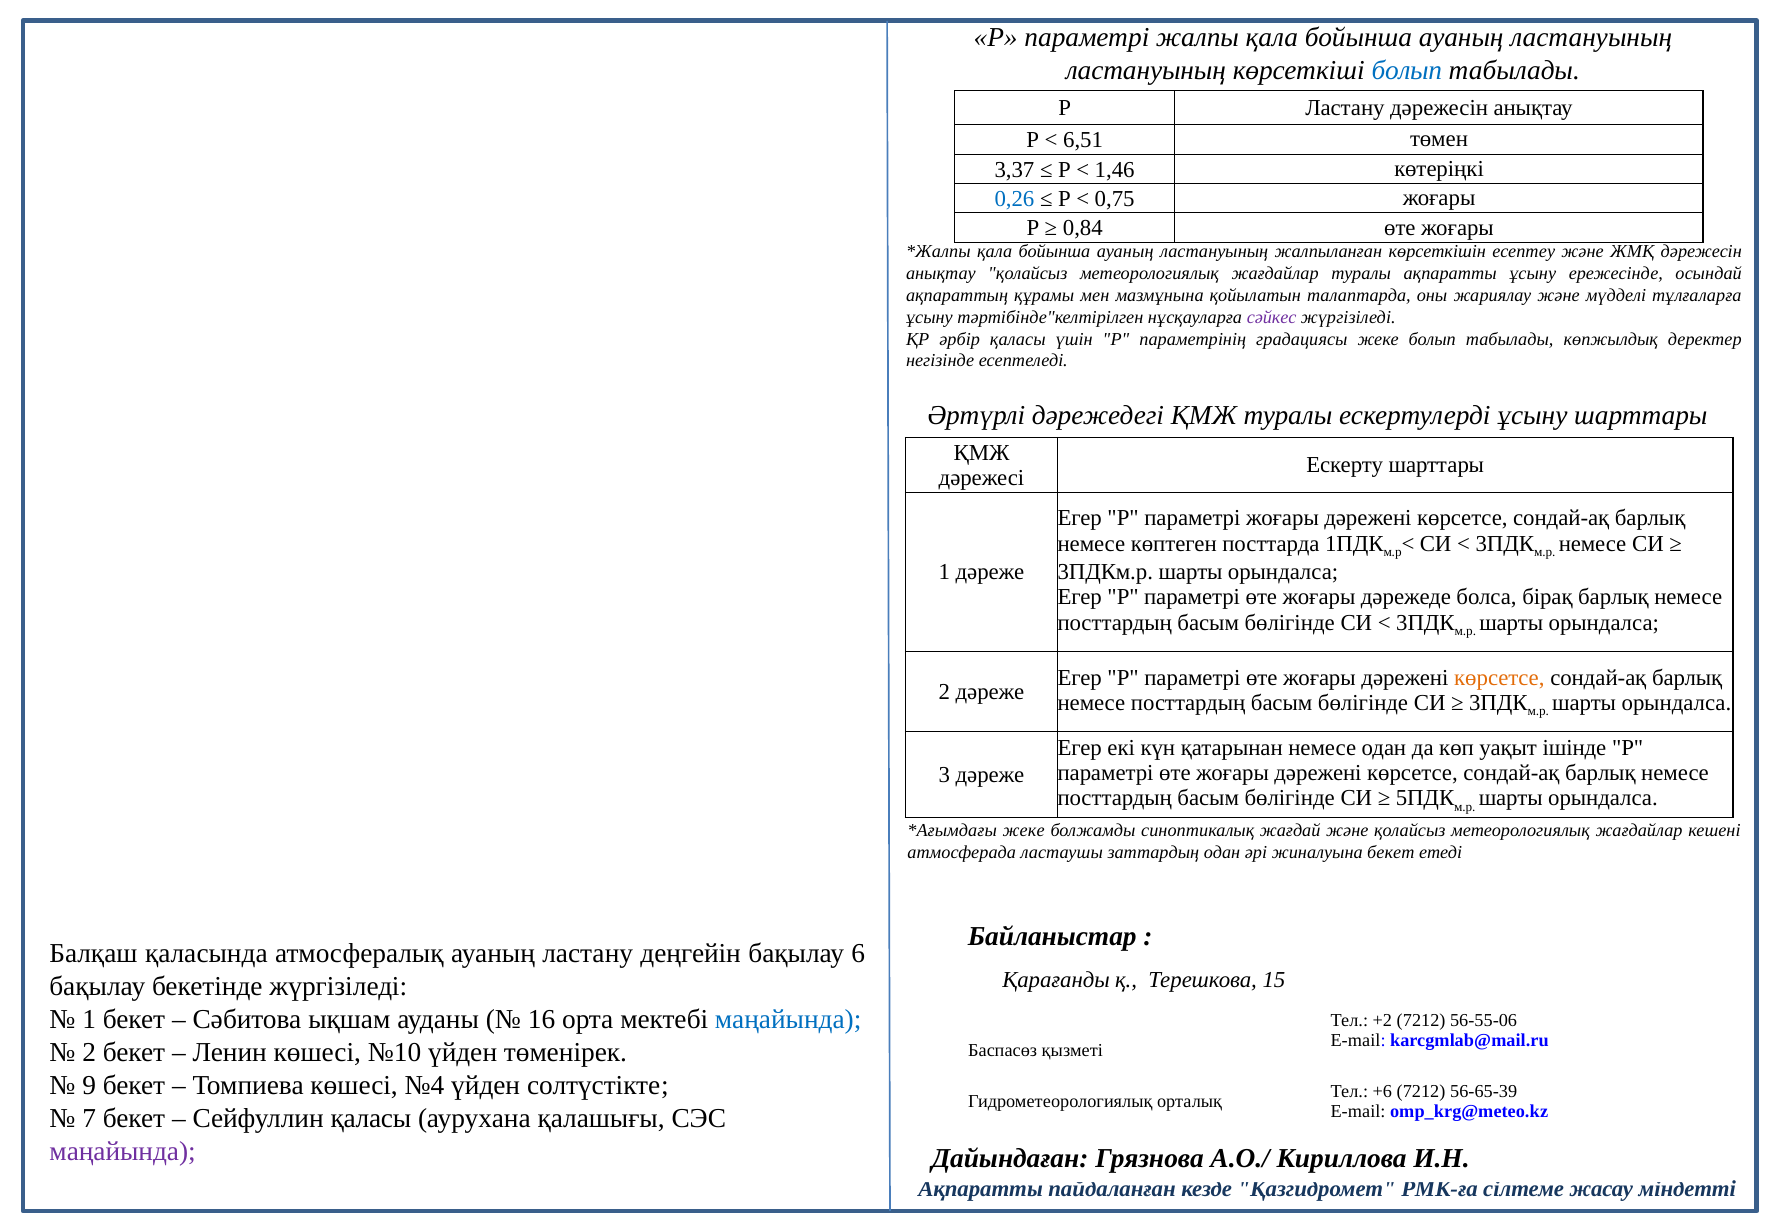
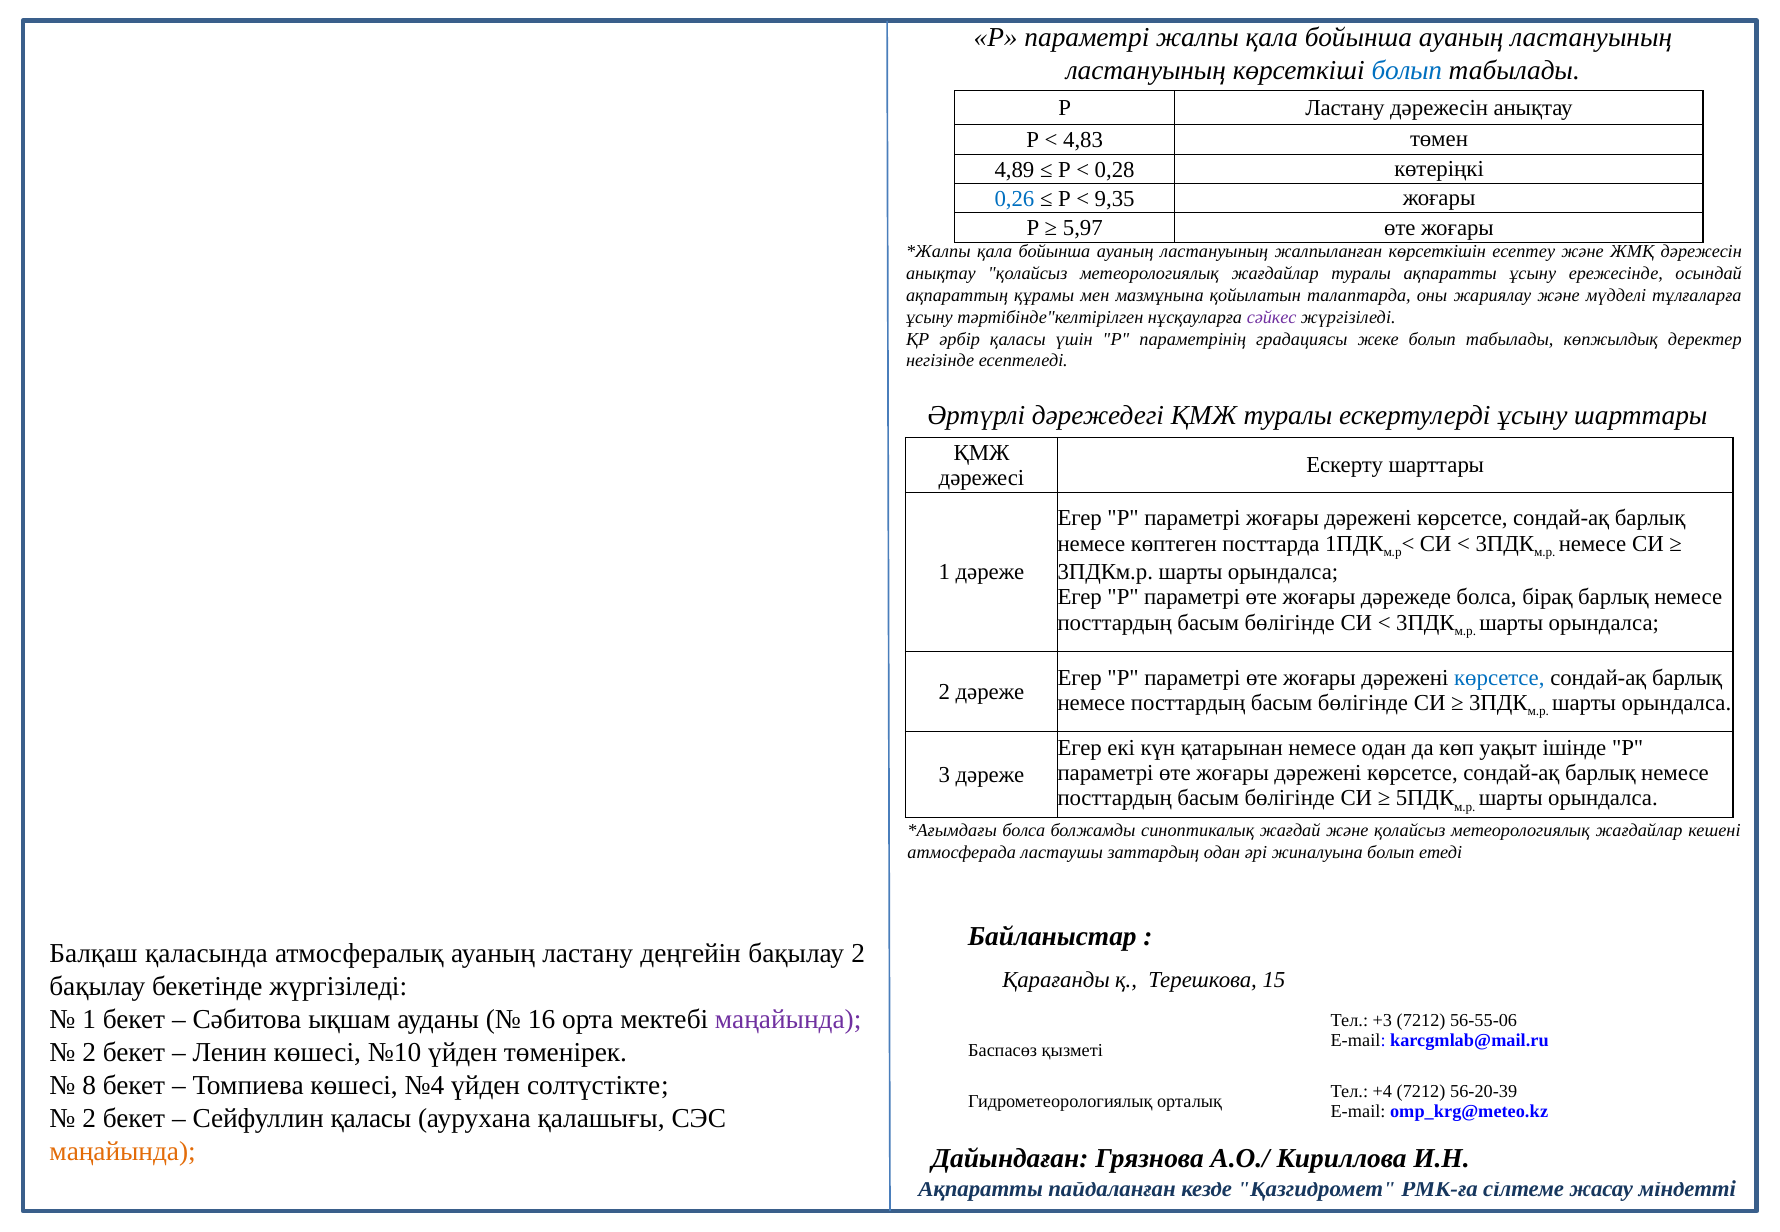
6,51: 6,51 -> 4,83 (1083, 140)
3,37: 3,37 -> 4,89 (1014, 170)
1,46: 1,46 -> 0,28 (1115, 170)
0,75: 0,75 -> 9,35 (1115, 199)
0,84: 0,84 -> 5,97 (1083, 229)
көрсетсе colour: orange -> blue (1499, 678)
жеке: жеке -> болса (1024, 831)
жиналуына бекет: бекет -> болып (1391, 853)
бақылау 6: 6 -> 2 (858, 954)
маңайында colour: blue -> purple (788, 1020)
+2: +2 -> +3 (1382, 1021)
9: 9 -> 8 (89, 1086)
+6: +6 -> +4 (1382, 1092)
56-65-39: 56-65-39 -> 56-20-39 (1484, 1092)
7: 7 -> 2 (89, 1118)
маңайында colour: purple -> orange (123, 1151)
